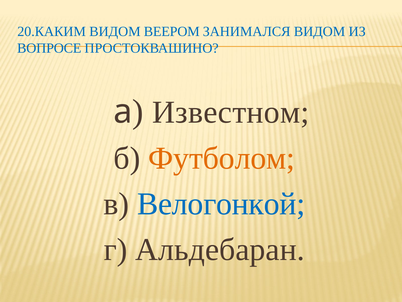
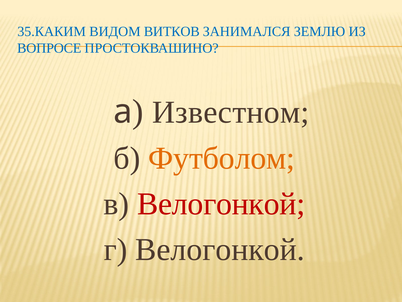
20.КАКИМ: 20.КАКИМ -> 35.КАКИМ (52, 31)
ВЕЕРОМ: ВЕЕРОМ -> ВИТКОВ (172, 31)
ЗАНИМАЛСЯ ВИДОМ: ВИДОМ -> ЗЕМЛЮ (320, 31)
Велогонкой colour: blue -> red (221, 204)
г Альдебаран: Альдебаран -> Велогонкой (220, 249)
